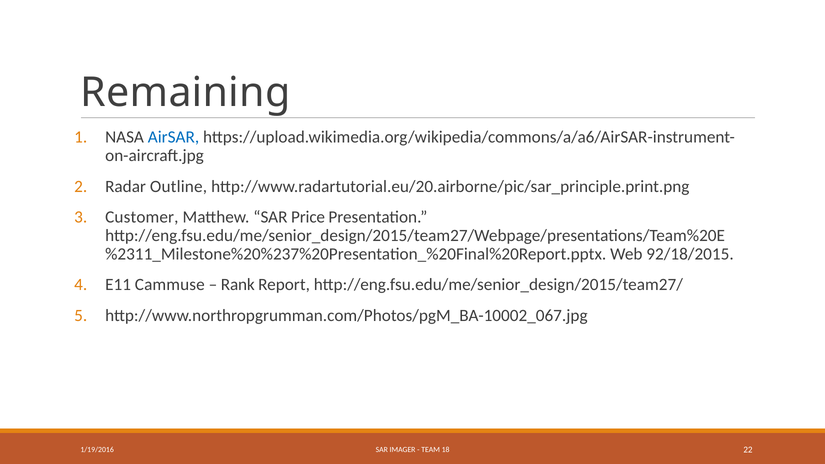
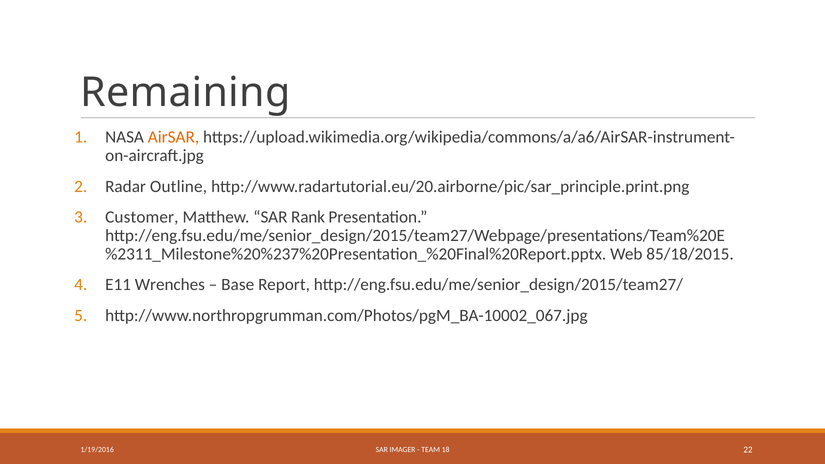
AirSAR colour: blue -> orange (174, 137)
Price: Price -> Rank (308, 217)
92/18/2015: 92/18/2015 -> 85/18/2015 (690, 254)
Cammuse: Cammuse -> Wrenches (170, 285)
Rank: Rank -> Base (238, 285)
